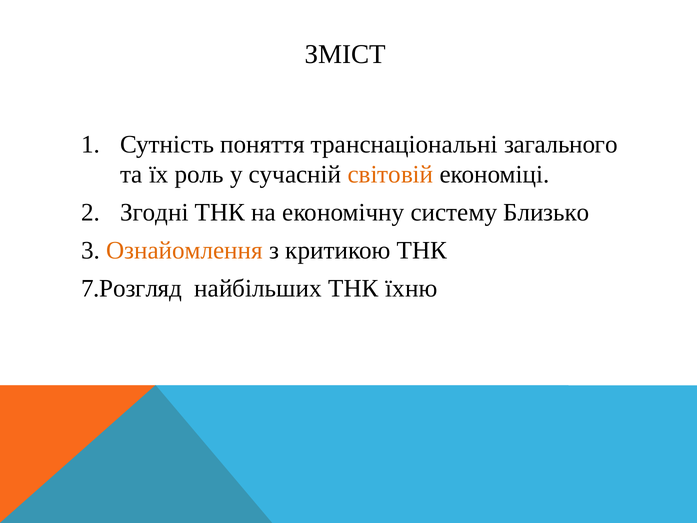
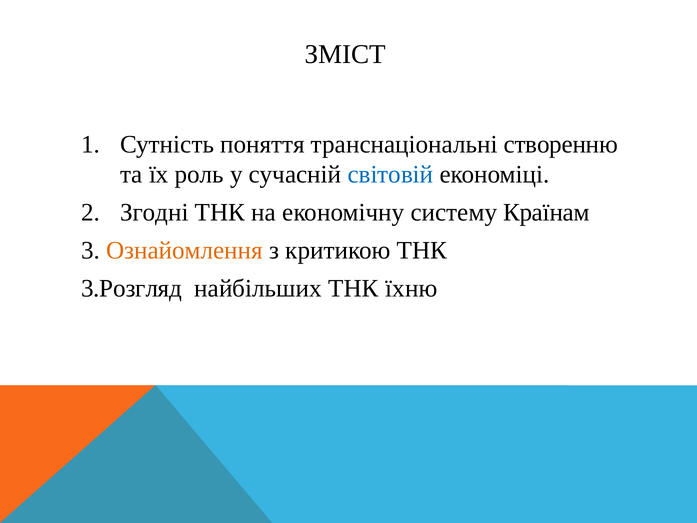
загального: загального -> створенню (561, 144)
світовій colour: orange -> blue (390, 174)
Близько: Близько -> Країнам (546, 212)
7.Розгляд: 7.Розгляд -> 3.Розгляд (132, 288)
